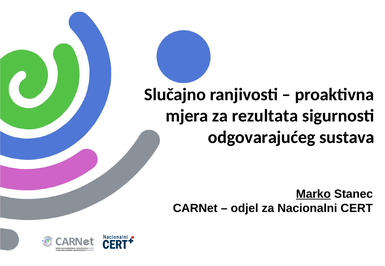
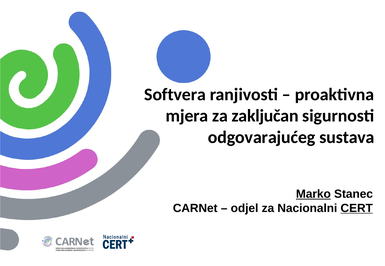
Slučajno: Slučajno -> Softvera (175, 95)
rezultata: rezultata -> zaključan (265, 116)
CERT underline: none -> present (357, 209)
